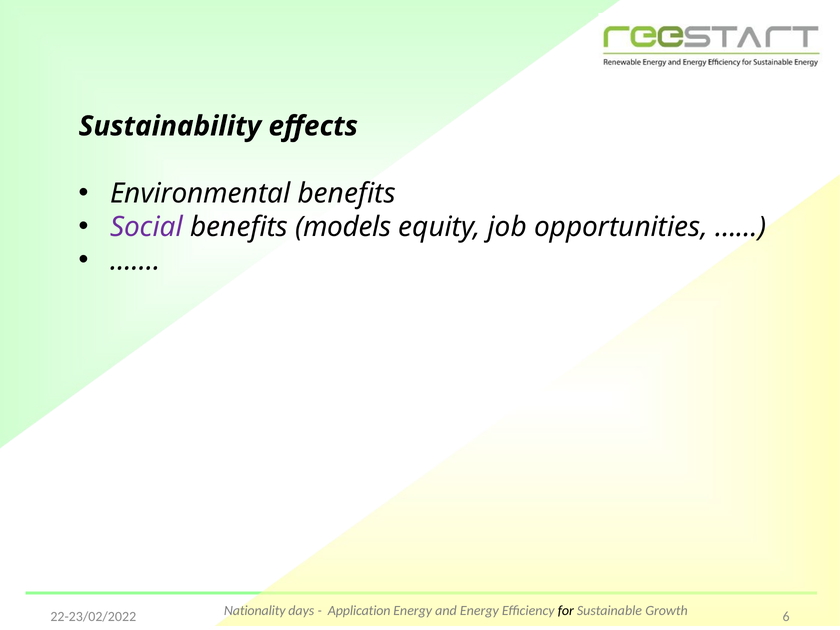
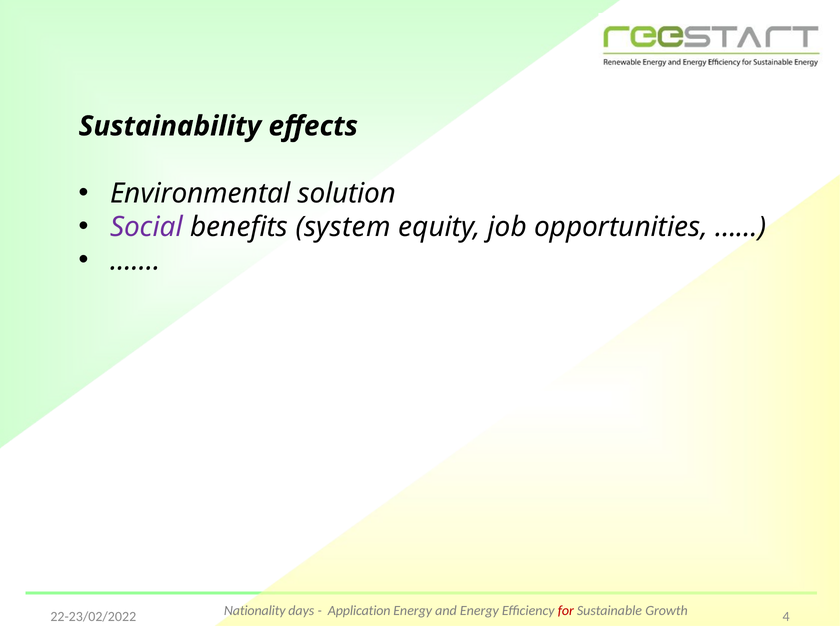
Environmental benefits: benefits -> solution (347, 193)
models: models -> system (343, 227)
for colour: black -> red (566, 611)
6: 6 -> 4 (786, 617)
